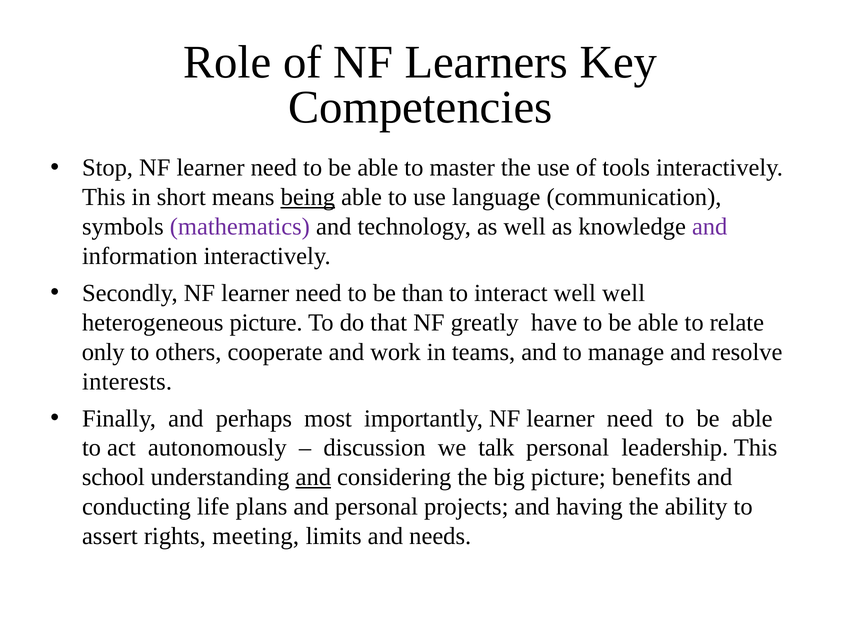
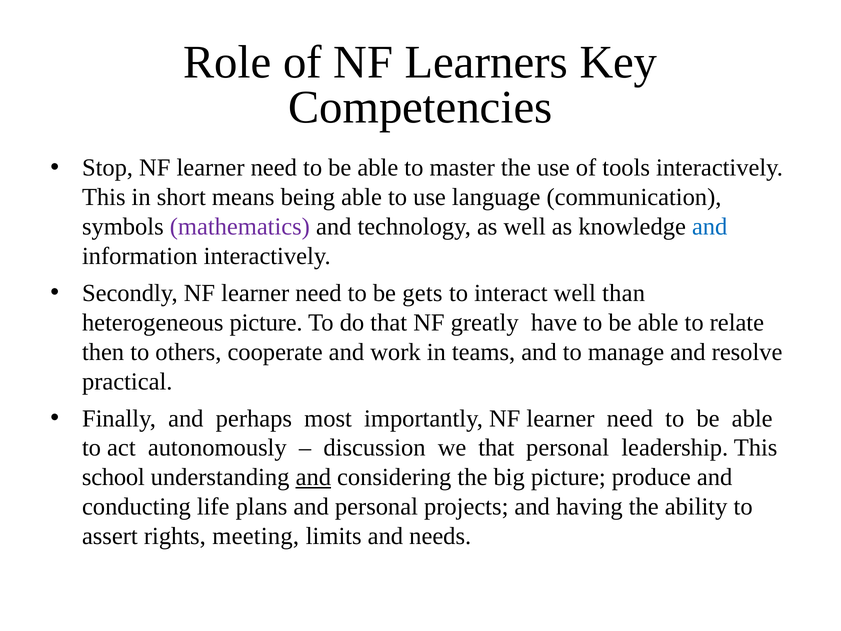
being underline: present -> none (308, 197)
and colour: purple -> blue (710, 227)
than: than -> gets (422, 293)
well well: well -> than (624, 293)
only: only -> then (103, 352)
interests: interests -> practical (127, 381)
we talk: talk -> that (496, 448)
benefits: benefits -> produce (651, 477)
